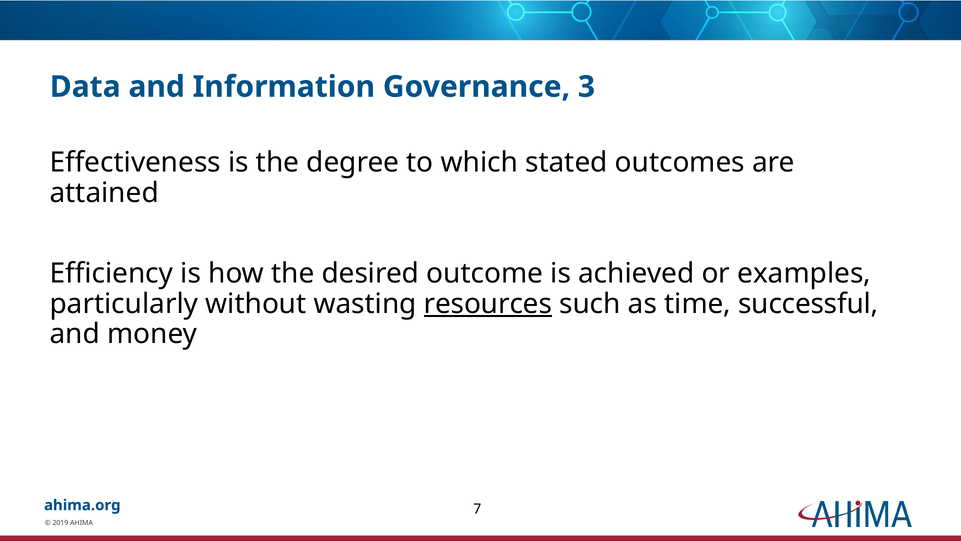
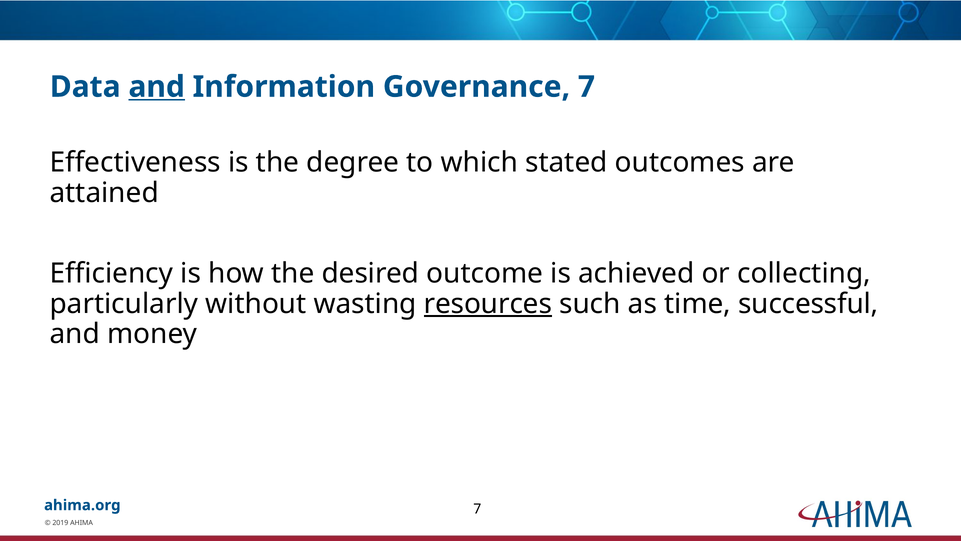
and underline: none -> present (157, 87)
Governance 3: 3 -> 7 (586, 87)
examples: examples -> collecting (804, 273)
